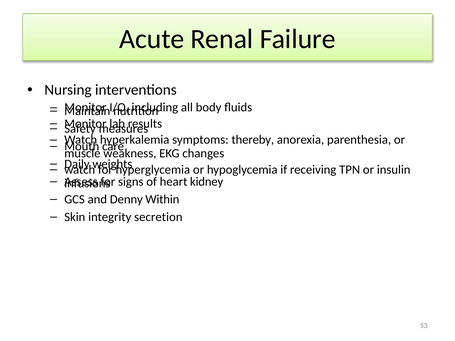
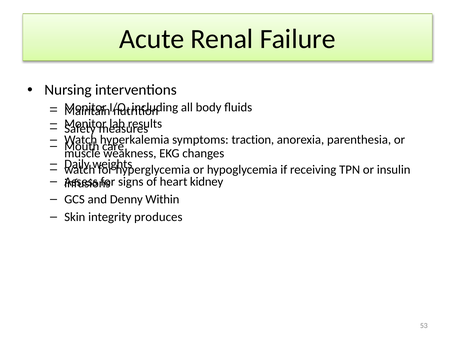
thereby: thereby -> traction (253, 140)
secretion: secretion -> produces (158, 217)
